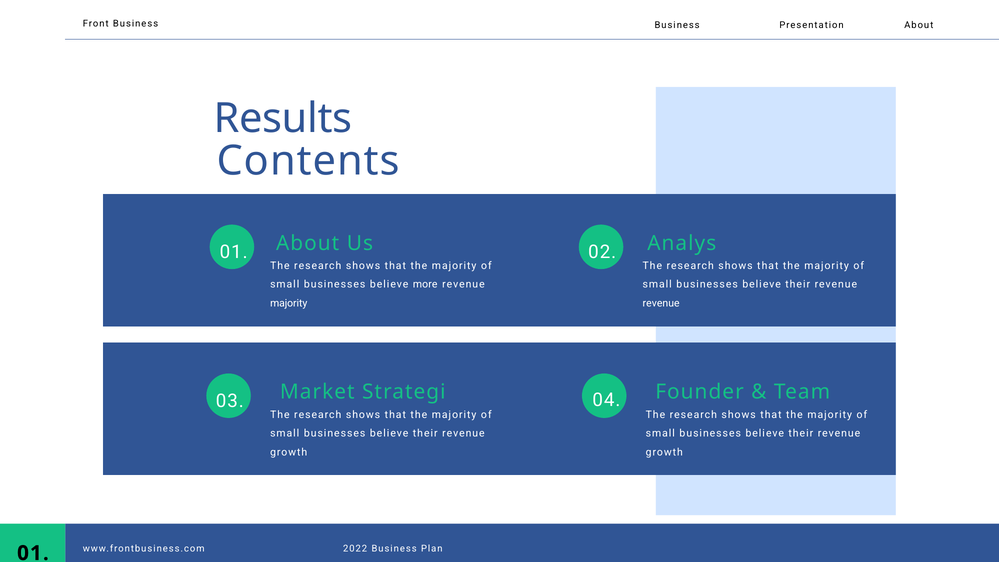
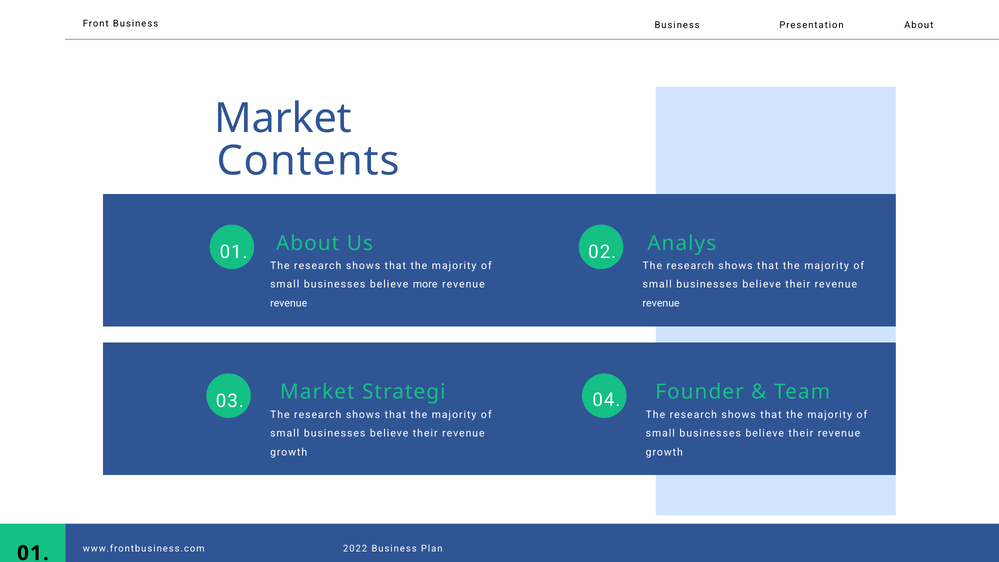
Results: Results -> Market (283, 119)
majority: majority -> revenue (289, 303)
